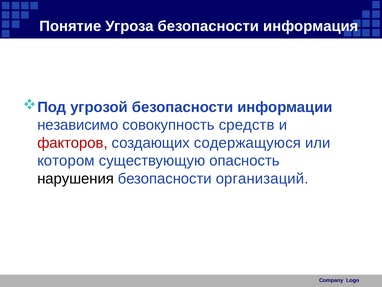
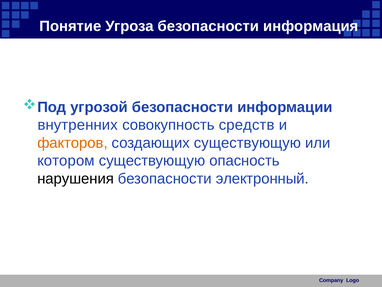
независимо: независимо -> внутренних (78, 125)
факторов colour: red -> orange (72, 143)
создающих содержащуюся: содержащуюся -> существующую (247, 143)
организаций: организаций -> электронный (262, 178)
